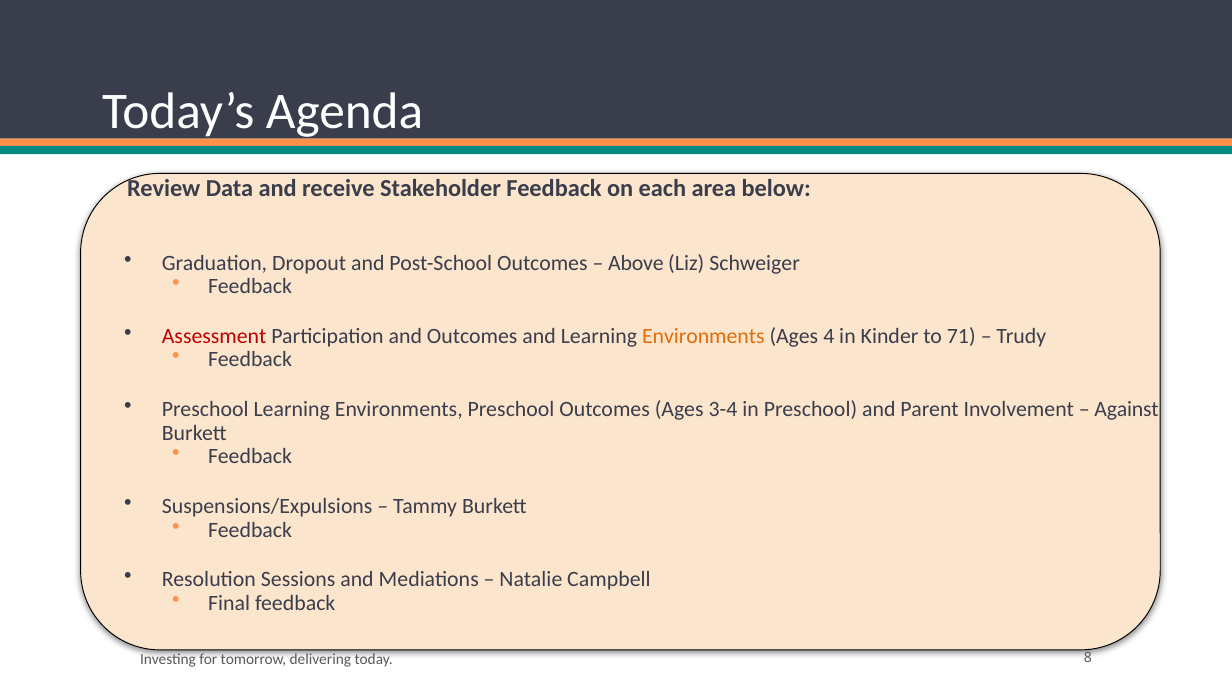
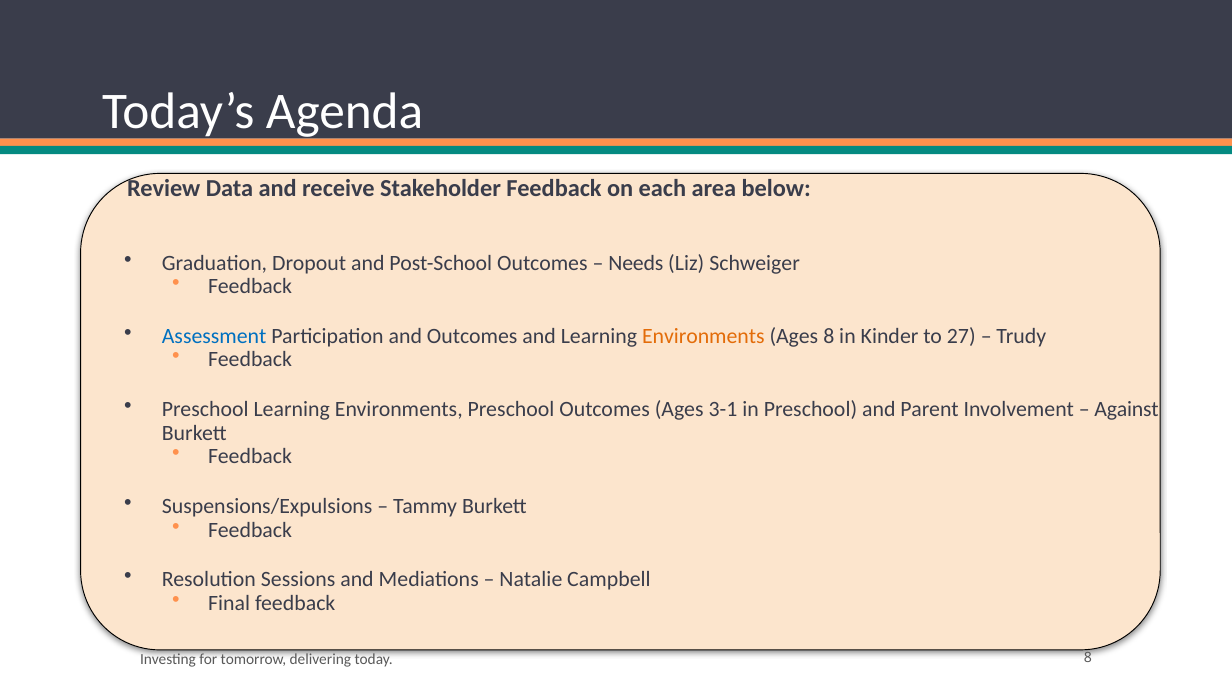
Above: Above -> Needs (636, 263)
Assessment colour: red -> blue (214, 336)
Ages 4: 4 -> 8 (829, 336)
71: 71 -> 27 (961, 336)
3-4: 3-4 -> 3-1 (723, 410)
